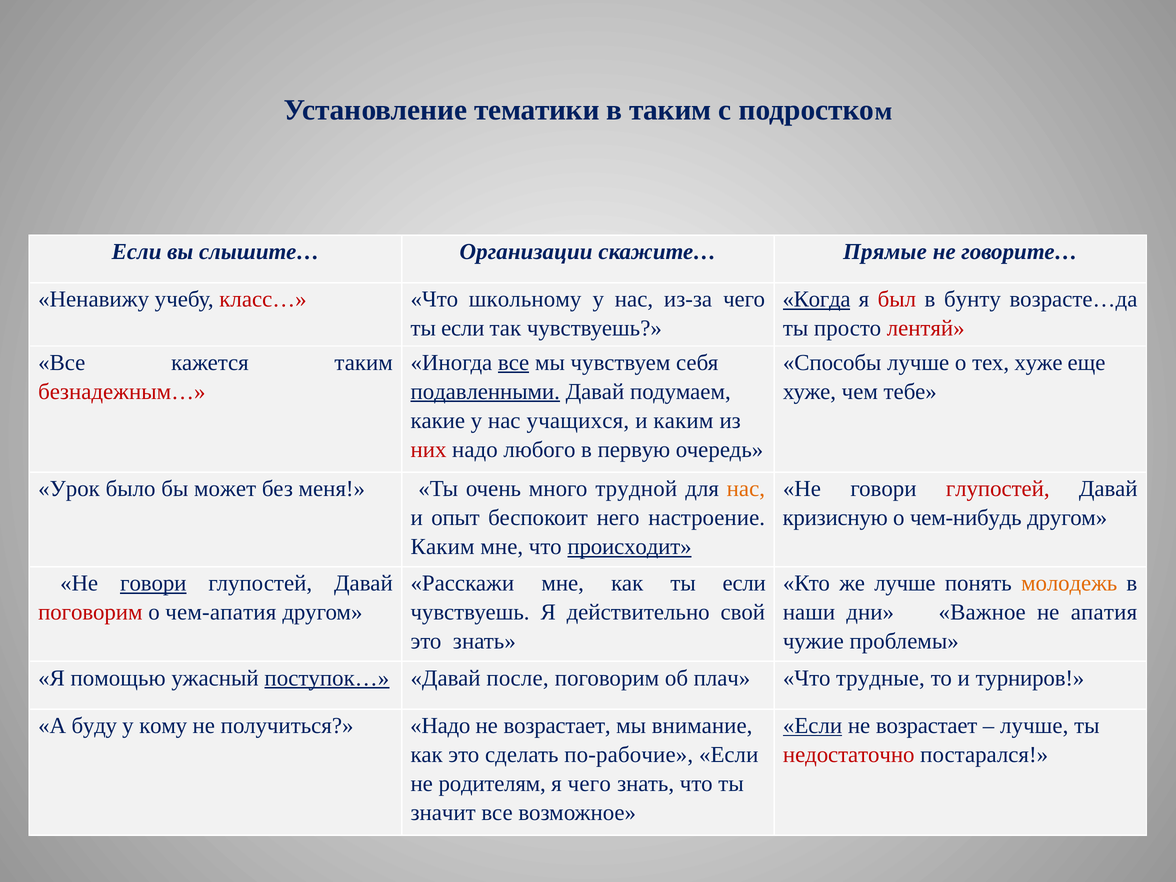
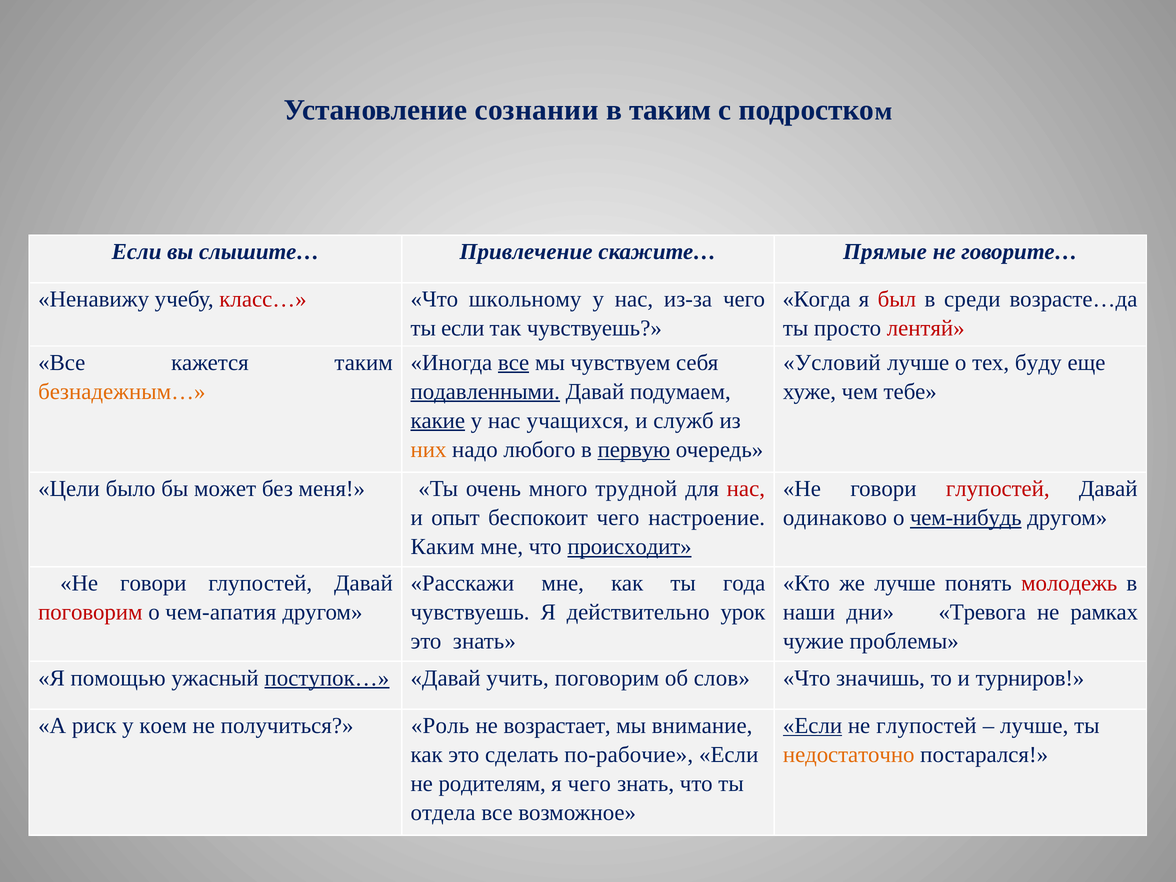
тематики: тематики -> сознании (537, 110)
Организации: Организации -> Привлечение (526, 252)
Когда underline: present -> none (817, 299)
бунту: бунту -> среди (972, 299)
Способы: Способы -> Условий (832, 363)
тех хуже: хуже -> буду (1038, 363)
безнадежным… colour: red -> orange (122, 392)
какие underline: none -> present (438, 421)
и каким: каким -> служб (684, 421)
них colour: red -> orange (429, 450)
первую underline: none -> present (634, 450)
Урок: Урок -> Цели (69, 489)
нас colour: orange -> red (746, 489)
беспокоит него: него -> чего (618, 518)
кризисную: кризисную -> одинаково (835, 518)
чем-нибудь underline: none -> present (966, 518)
говори underline: present -> none (153, 583)
как ты если: если -> года (744, 583)
молодежь colour: orange -> red (1069, 583)
свой: свой -> урок (743, 612)
Важное: Важное -> Тревога (982, 612)
апатия: апатия -> рамках (1104, 612)
после: после -> учить (518, 678)
плач: плач -> слов (722, 678)
трудные: трудные -> значишь (880, 678)
буду: буду -> риск (94, 726)
кому: кому -> коем (163, 726)
получиться Надо: Надо -> Роль (440, 726)
возрастает: возрастает -> глупостей (926, 726)
недостаточно colour: red -> orange (849, 755)
значит: значит -> отдела (443, 813)
